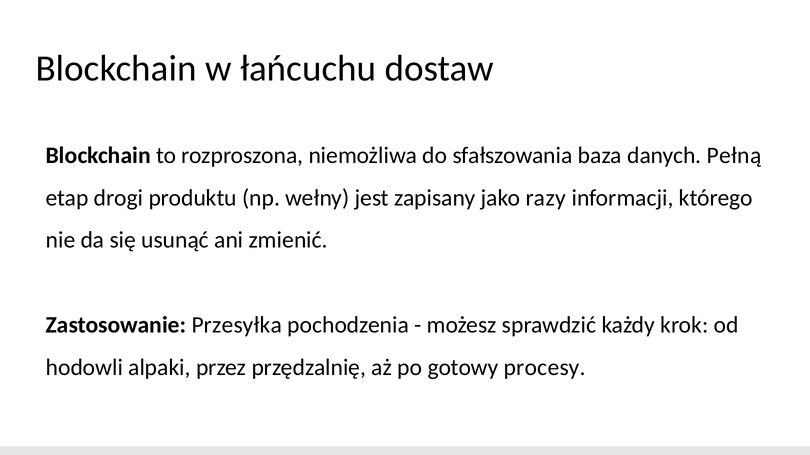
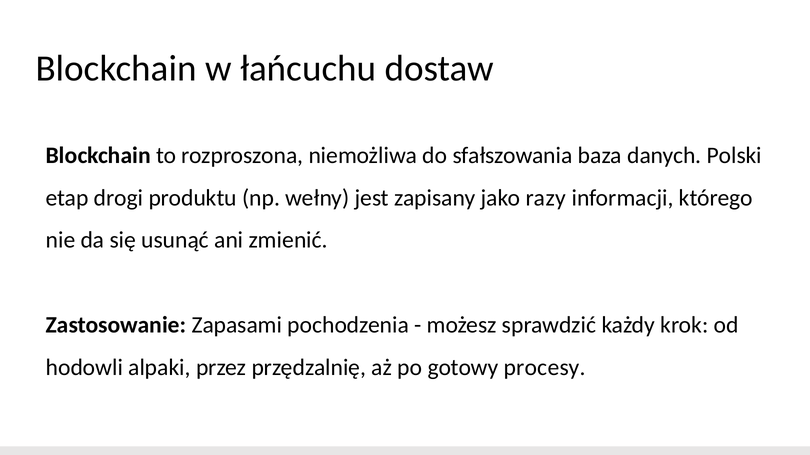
Pełną: Pełną -> Polski (734, 156)
Przesyłka: Przesyłka -> Zapasami (237, 325)
